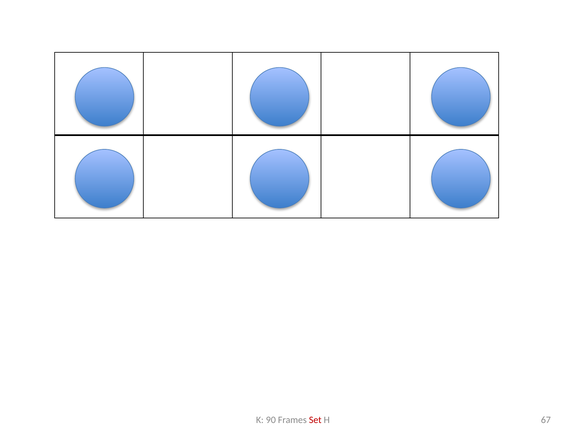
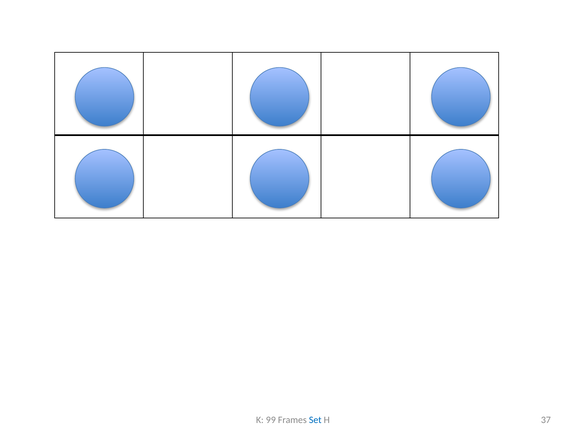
90: 90 -> 99 (271, 420)
Set colour: red -> blue (315, 420)
67: 67 -> 37 (546, 420)
